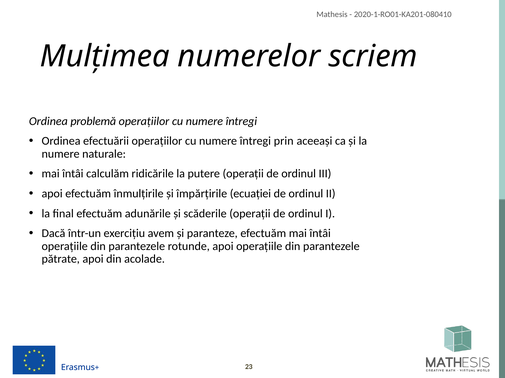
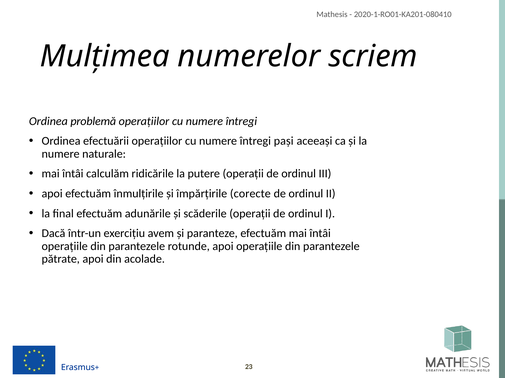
prin: prin -> pași (284, 141)
ecuației: ecuației -> corecte (250, 194)
